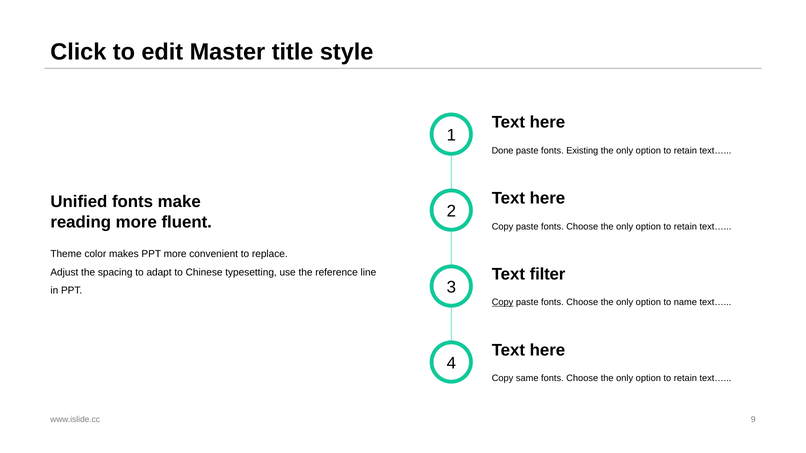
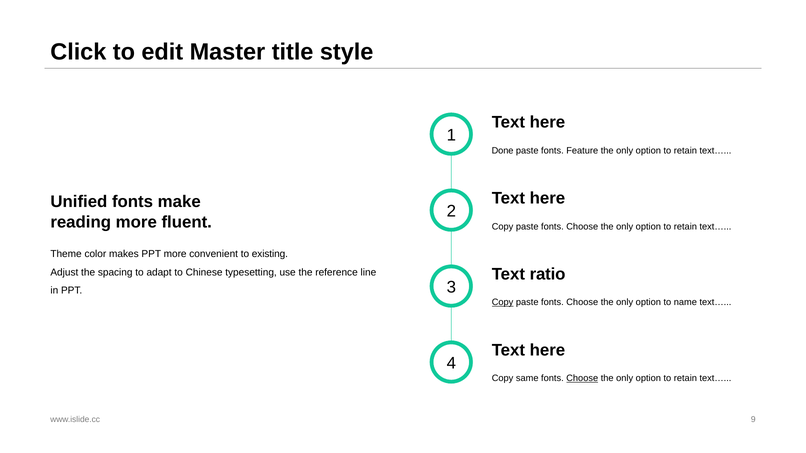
Existing: Existing -> Feature (582, 151)
replace: replace -> existing (270, 254)
filter: filter -> ratio (548, 274)
Choose underline: none -> present (582, 379)
